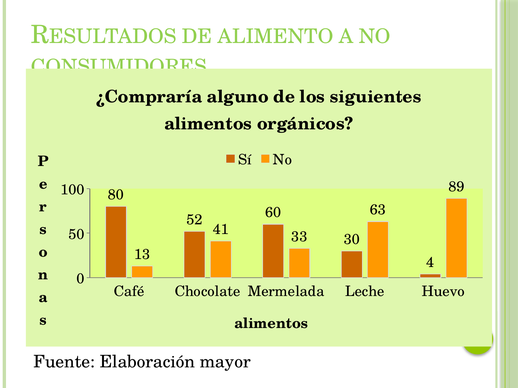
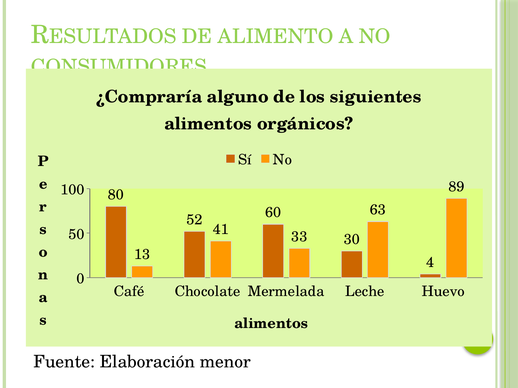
mayor: mayor -> menor (225, 362)
